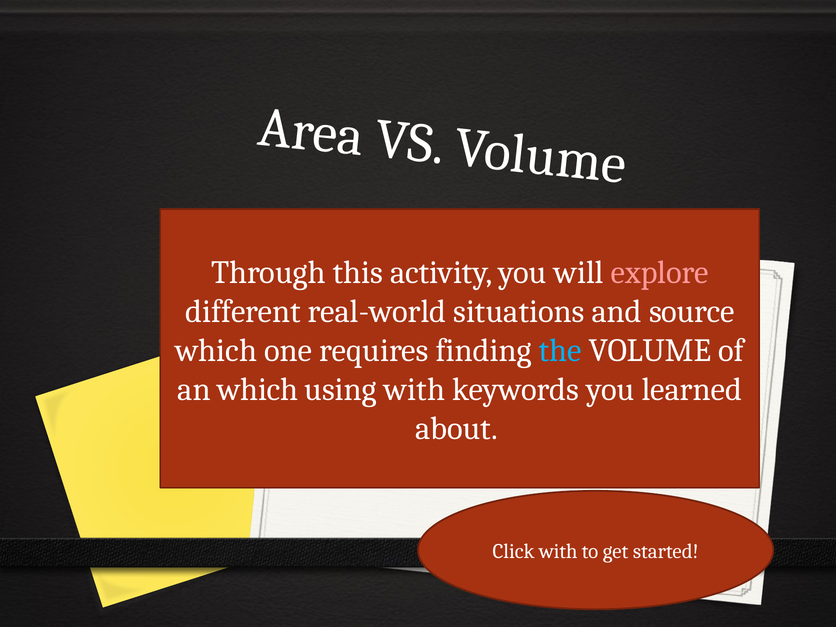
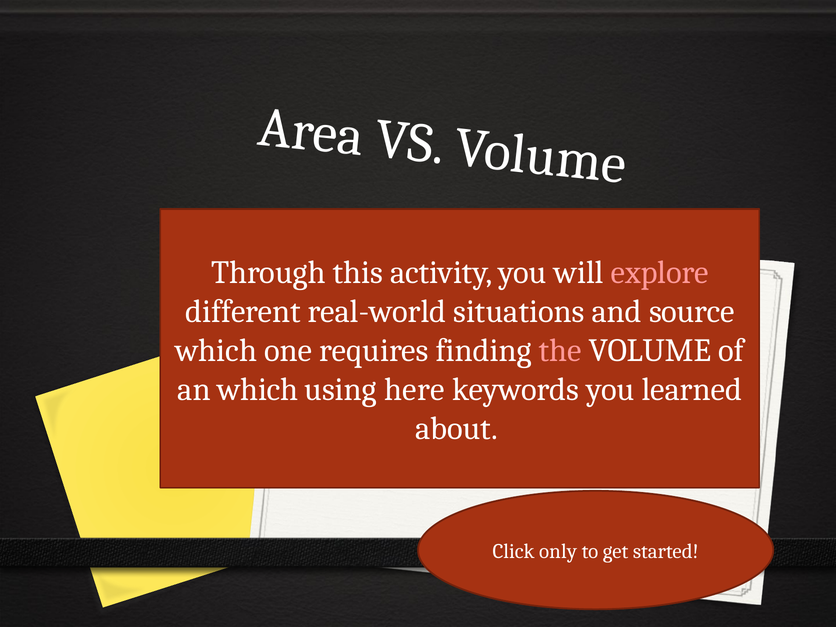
the colour: light blue -> pink (560, 351)
using with: with -> here (414, 390)
Click with: with -> only (558, 551)
